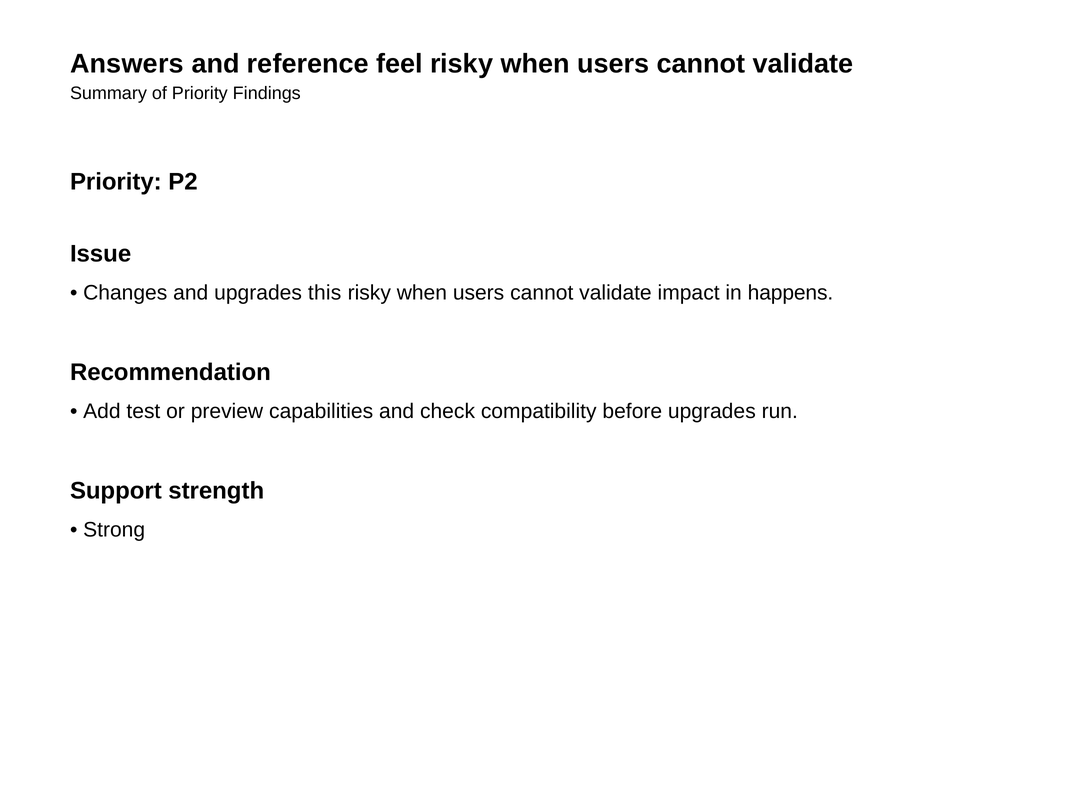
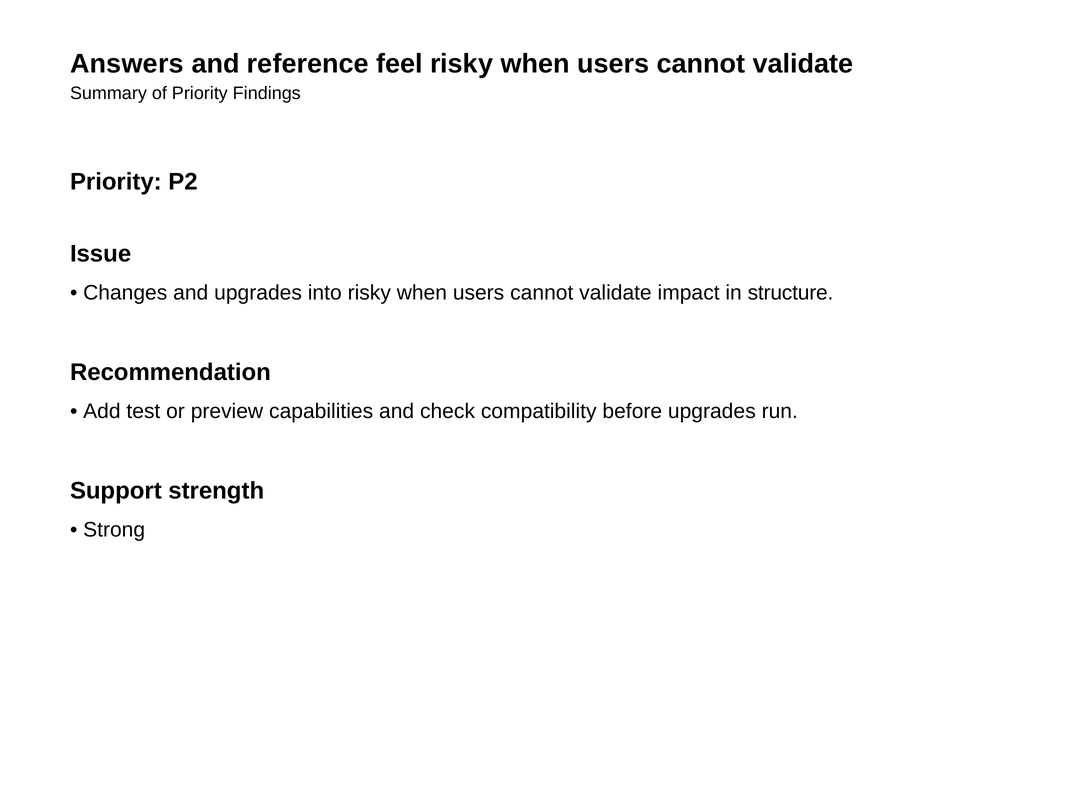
this: this -> into (325, 293)
happens: happens -> structure (791, 293)
